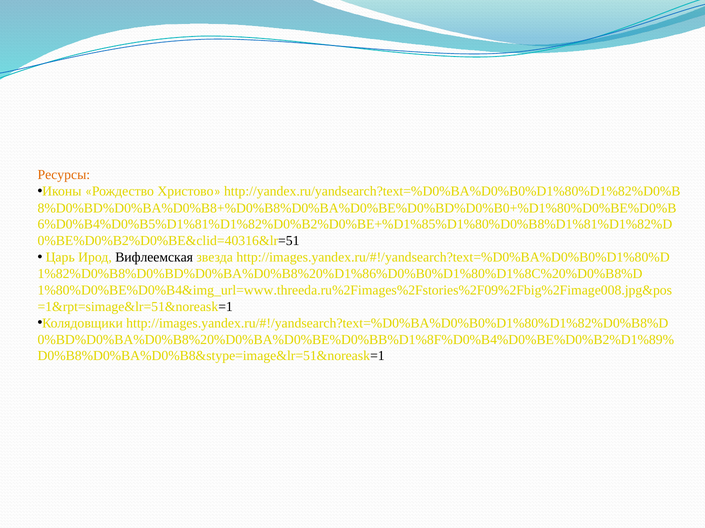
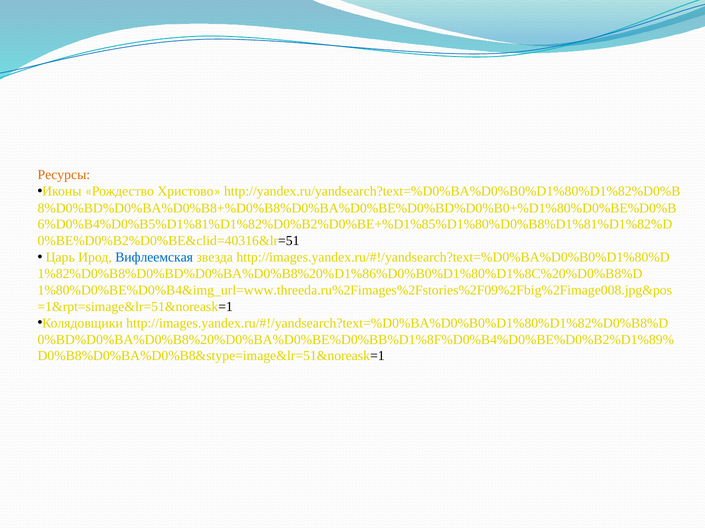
Вифлеемская colour: black -> blue (154, 258)
